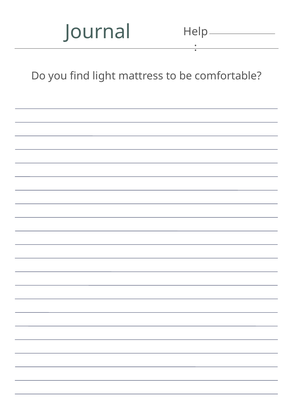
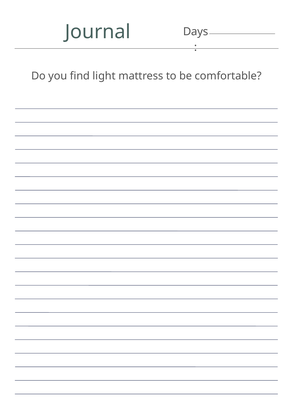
Help: Help -> Days (196, 32)
